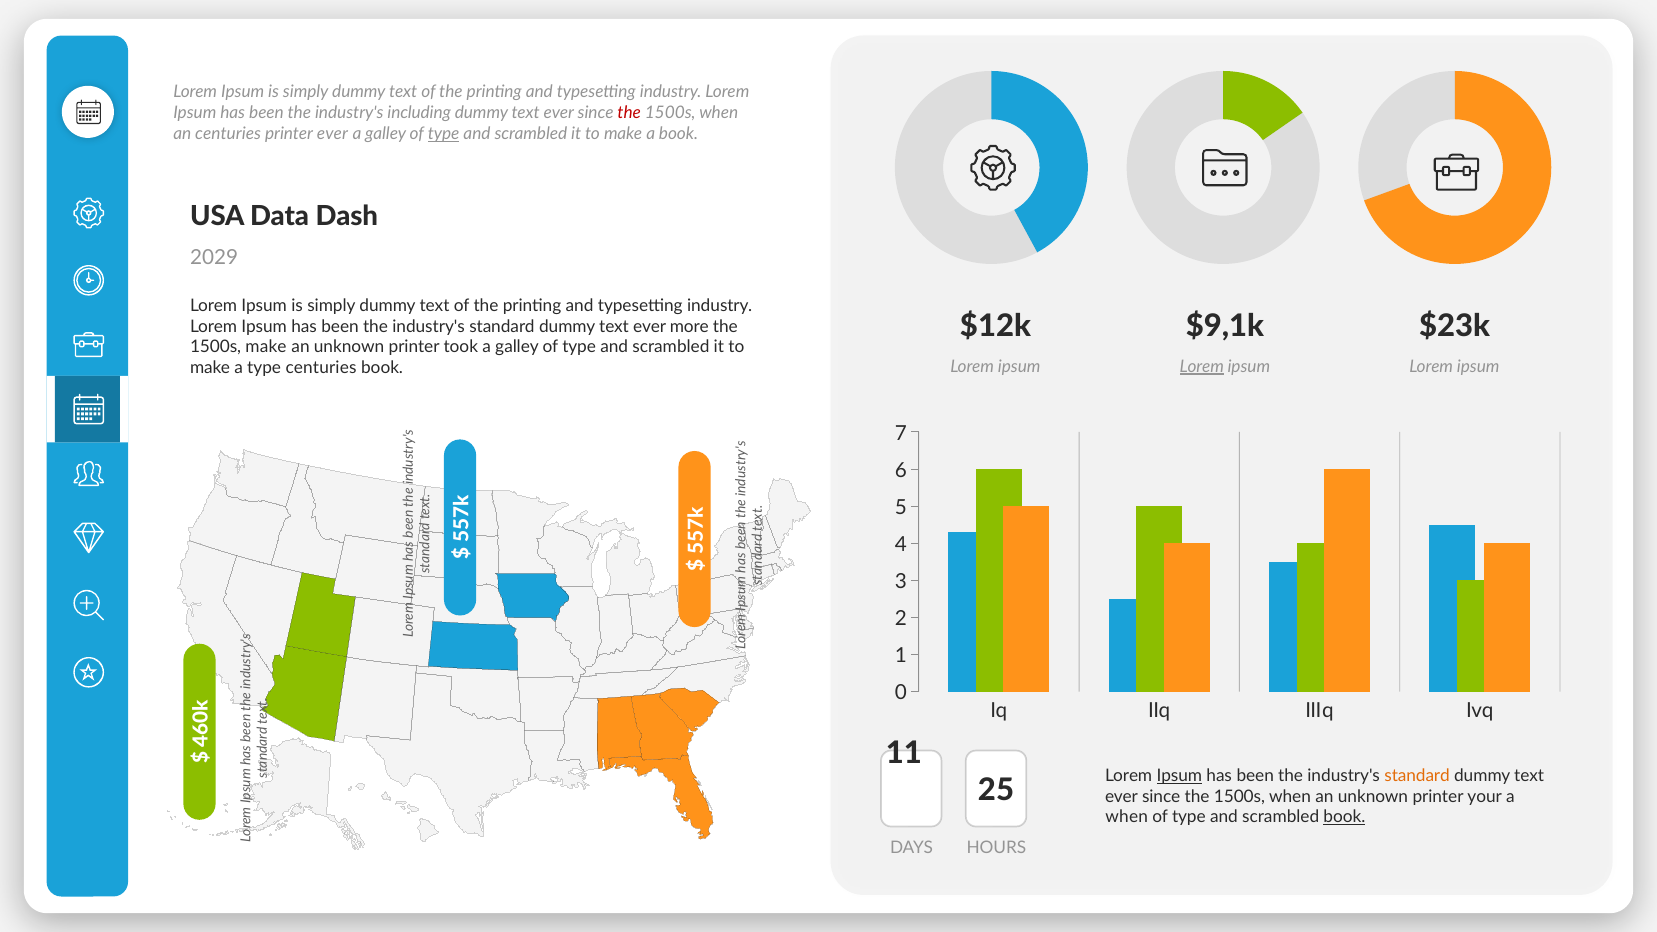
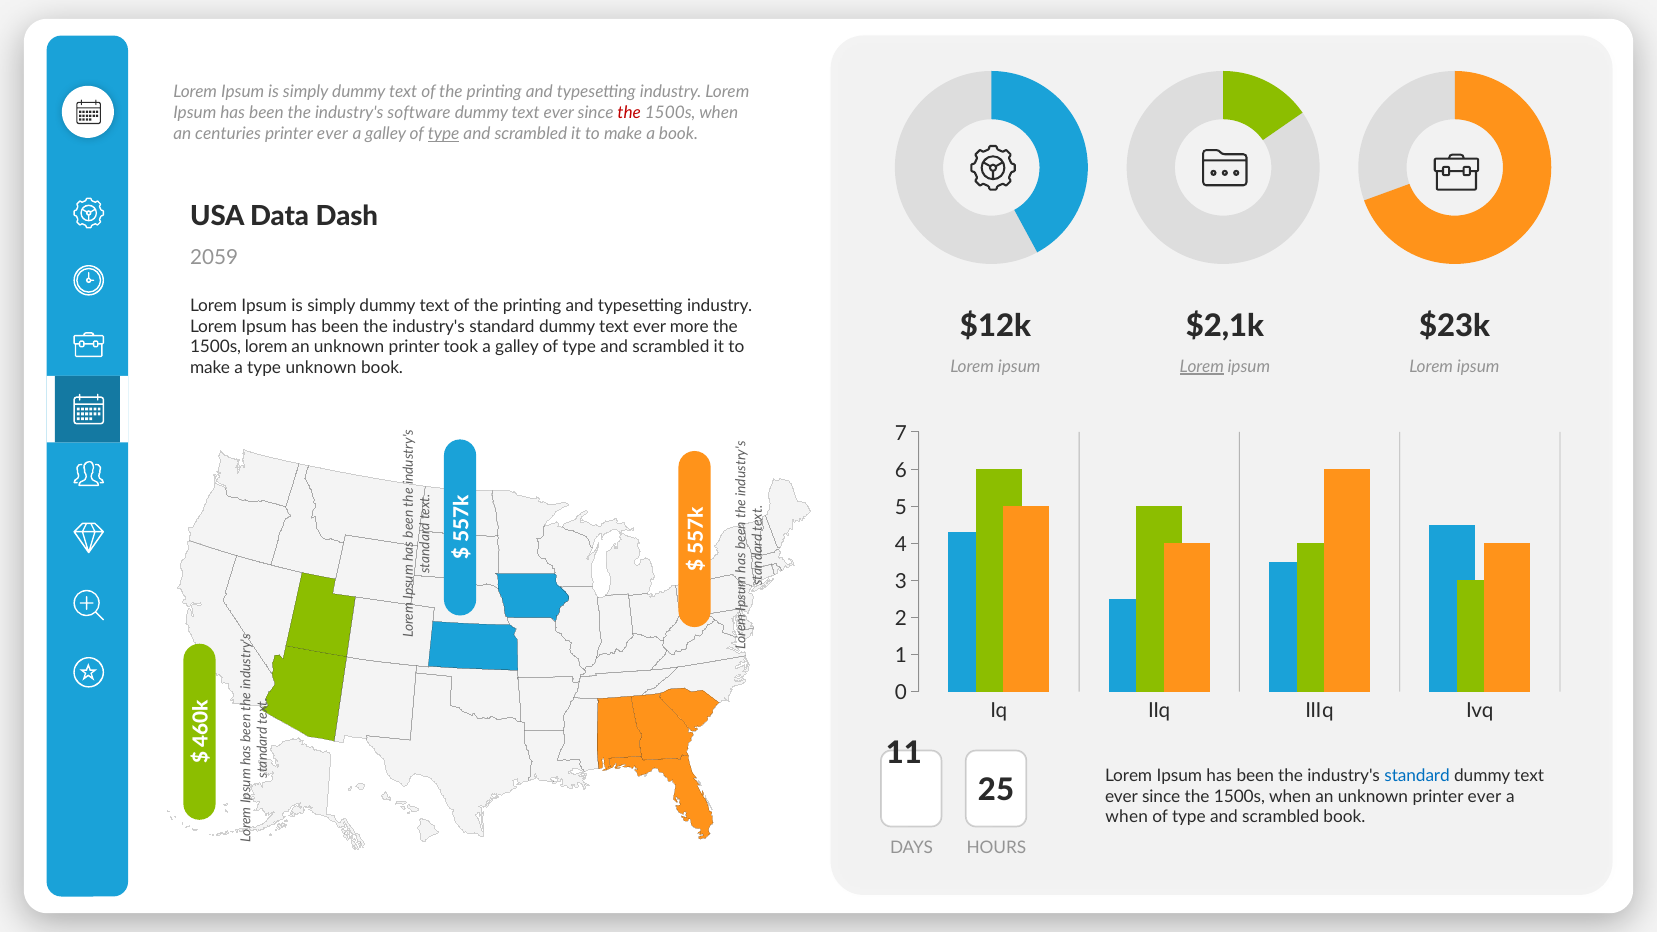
including: including -> software (419, 113)
2029: 2029 -> 2059 (214, 257)
$9,1k: $9,1k -> $2,1k (1225, 326)
1500s make: make -> lorem (266, 347)
type centuries: centuries -> unknown (321, 368)
Ipsum underline: present -> none (1179, 776)
standard colour: orange -> blue (1417, 776)
unknown printer your: your -> ever (1485, 797)
book underline: present -> none (1344, 817)
